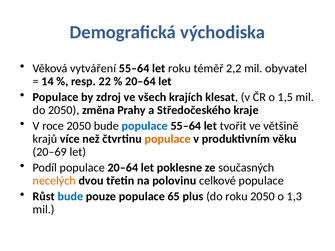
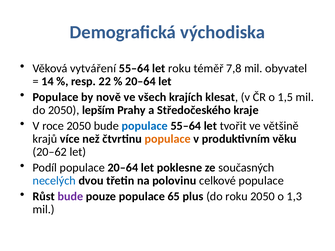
2,2: 2,2 -> 7,8 (234, 68)
zdroj: zdroj -> nově (109, 97)
změna: změna -> lepším (98, 110)
20–69: 20–69 -> 20–62 (50, 152)
necelých colour: orange -> blue (54, 181)
bude colour: blue -> purple (70, 197)
